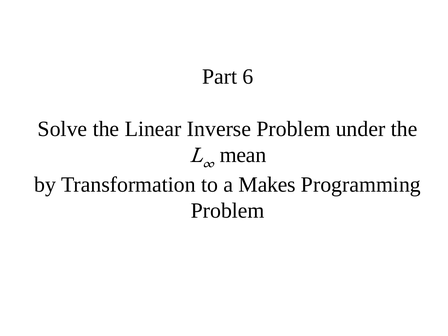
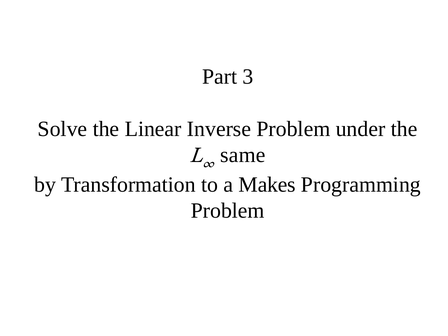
6: 6 -> 3 (248, 77)
mean: mean -> same (243, 155)
